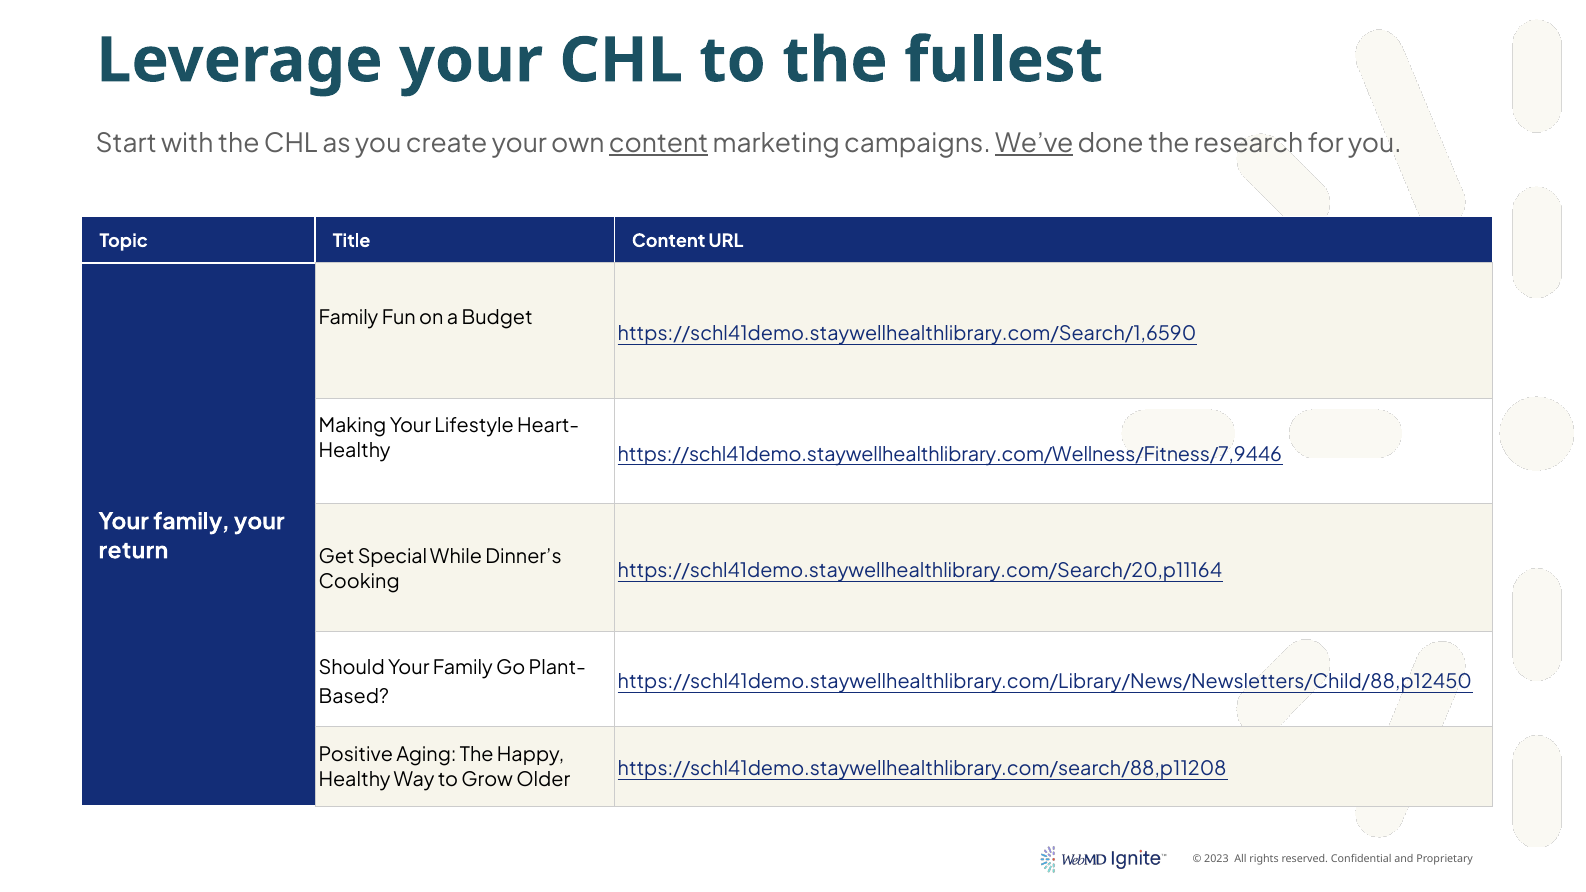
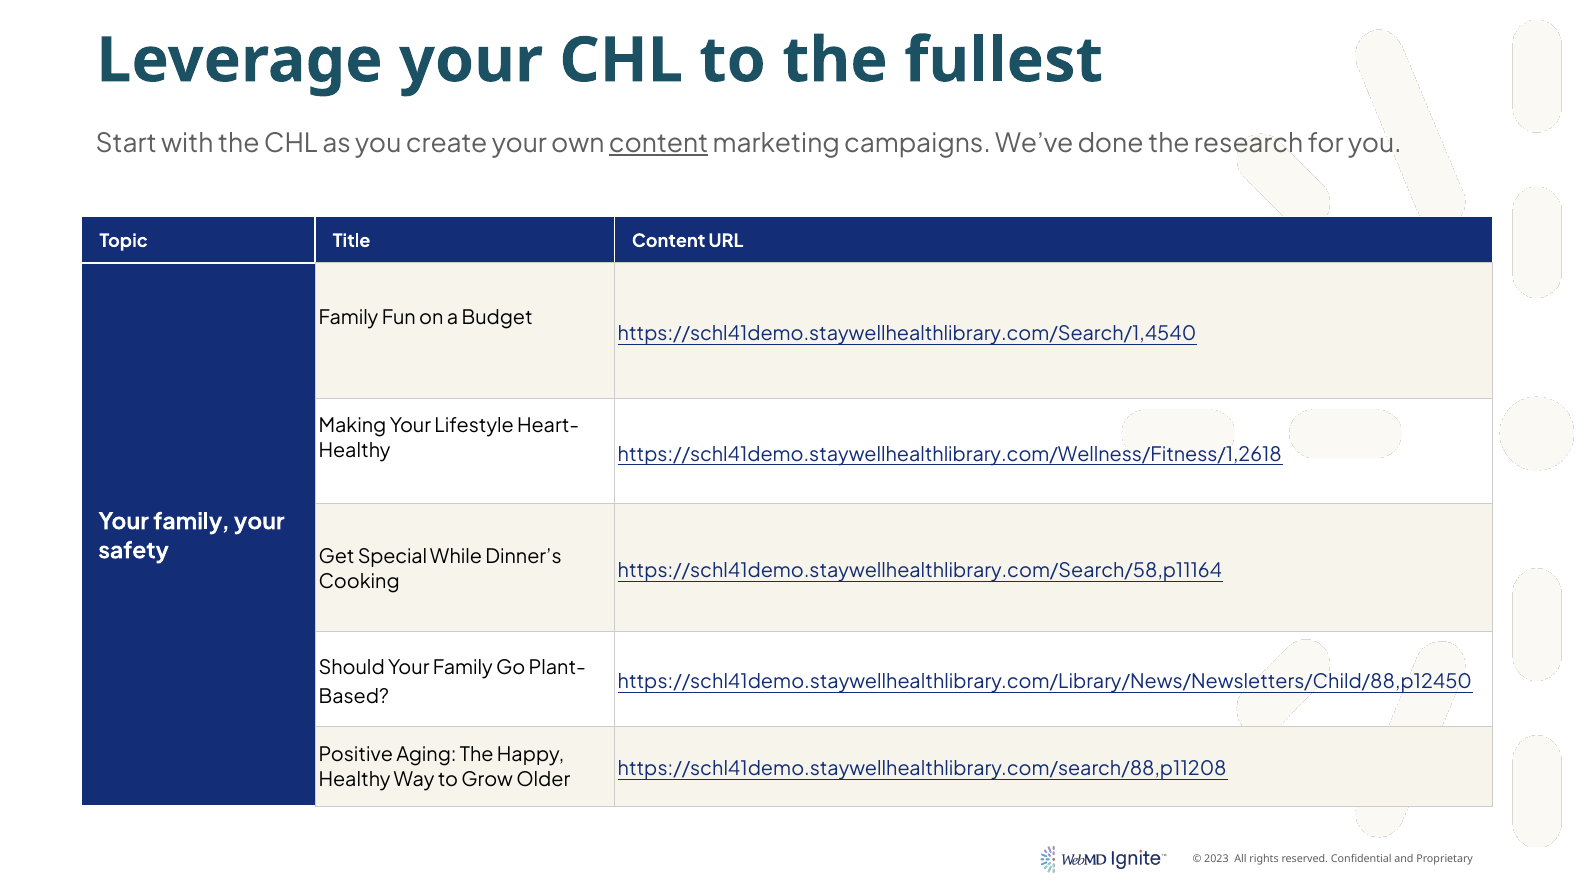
We’ve underline: present -> none (1034, 144)
https://schl41demo.staywellhealthlibrary.com/Search/1,6590: https://schl41demo.staywellhealthlibrary.com/Search/1,6590 -> https://schl41demo.staywellhealthlibrary.com/Search/1,4540 (907, 334)
https://schl41demo.staywellhealthlibrary.com/Wellness/Fitness/7,9446: https://schl41demo.staywellhealthlibrary.com/Wellness/Fitness/7,9446 -> https://schl41demo.staywellhealthlibrary.com/Wellness/Fitness/1,2618 (950, 455)
return: return -> safety (134, 551)
https://schl41demo.staywellhealthlibrary.com/Search/20,p11164: https://schl41demo.staywellhealthlibrary.com/Search/20,p11164 -> https://schl41demo.staywellhealthlibrary.com/Search/58,p11164 (920, 571)
